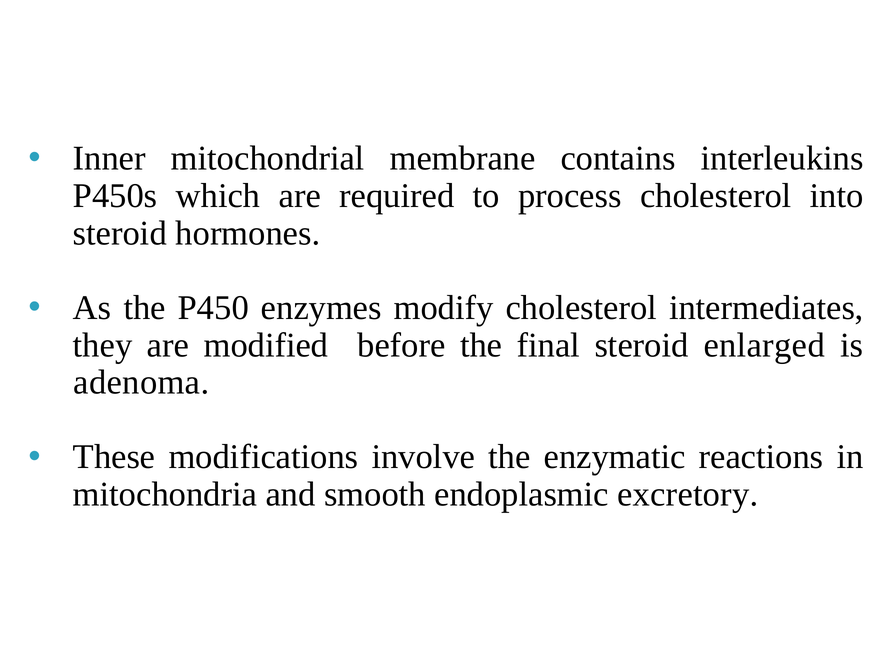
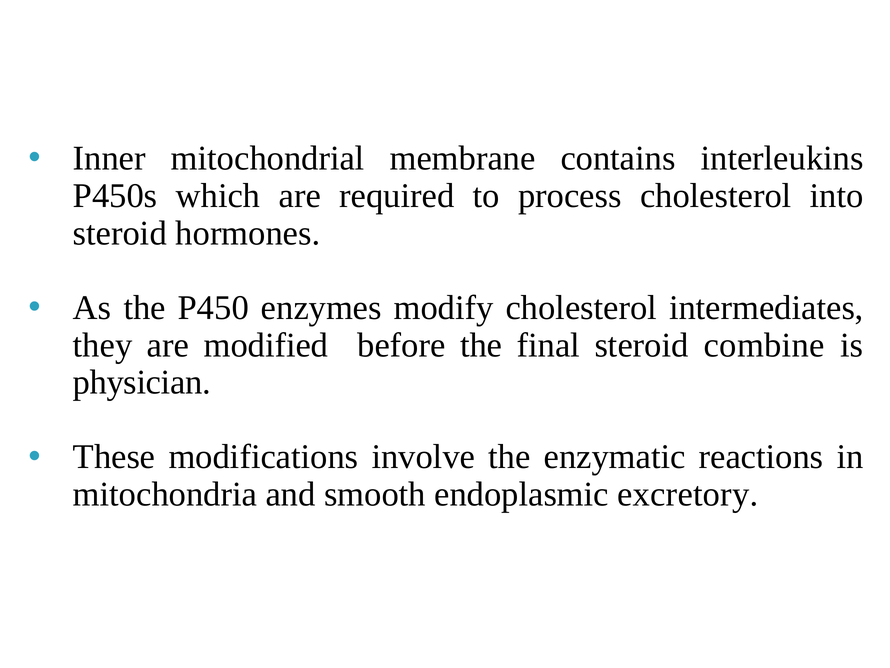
enlarged: enlarged -> combine (764, 345)
adenoma: adenoma -> physician (142, 382)
